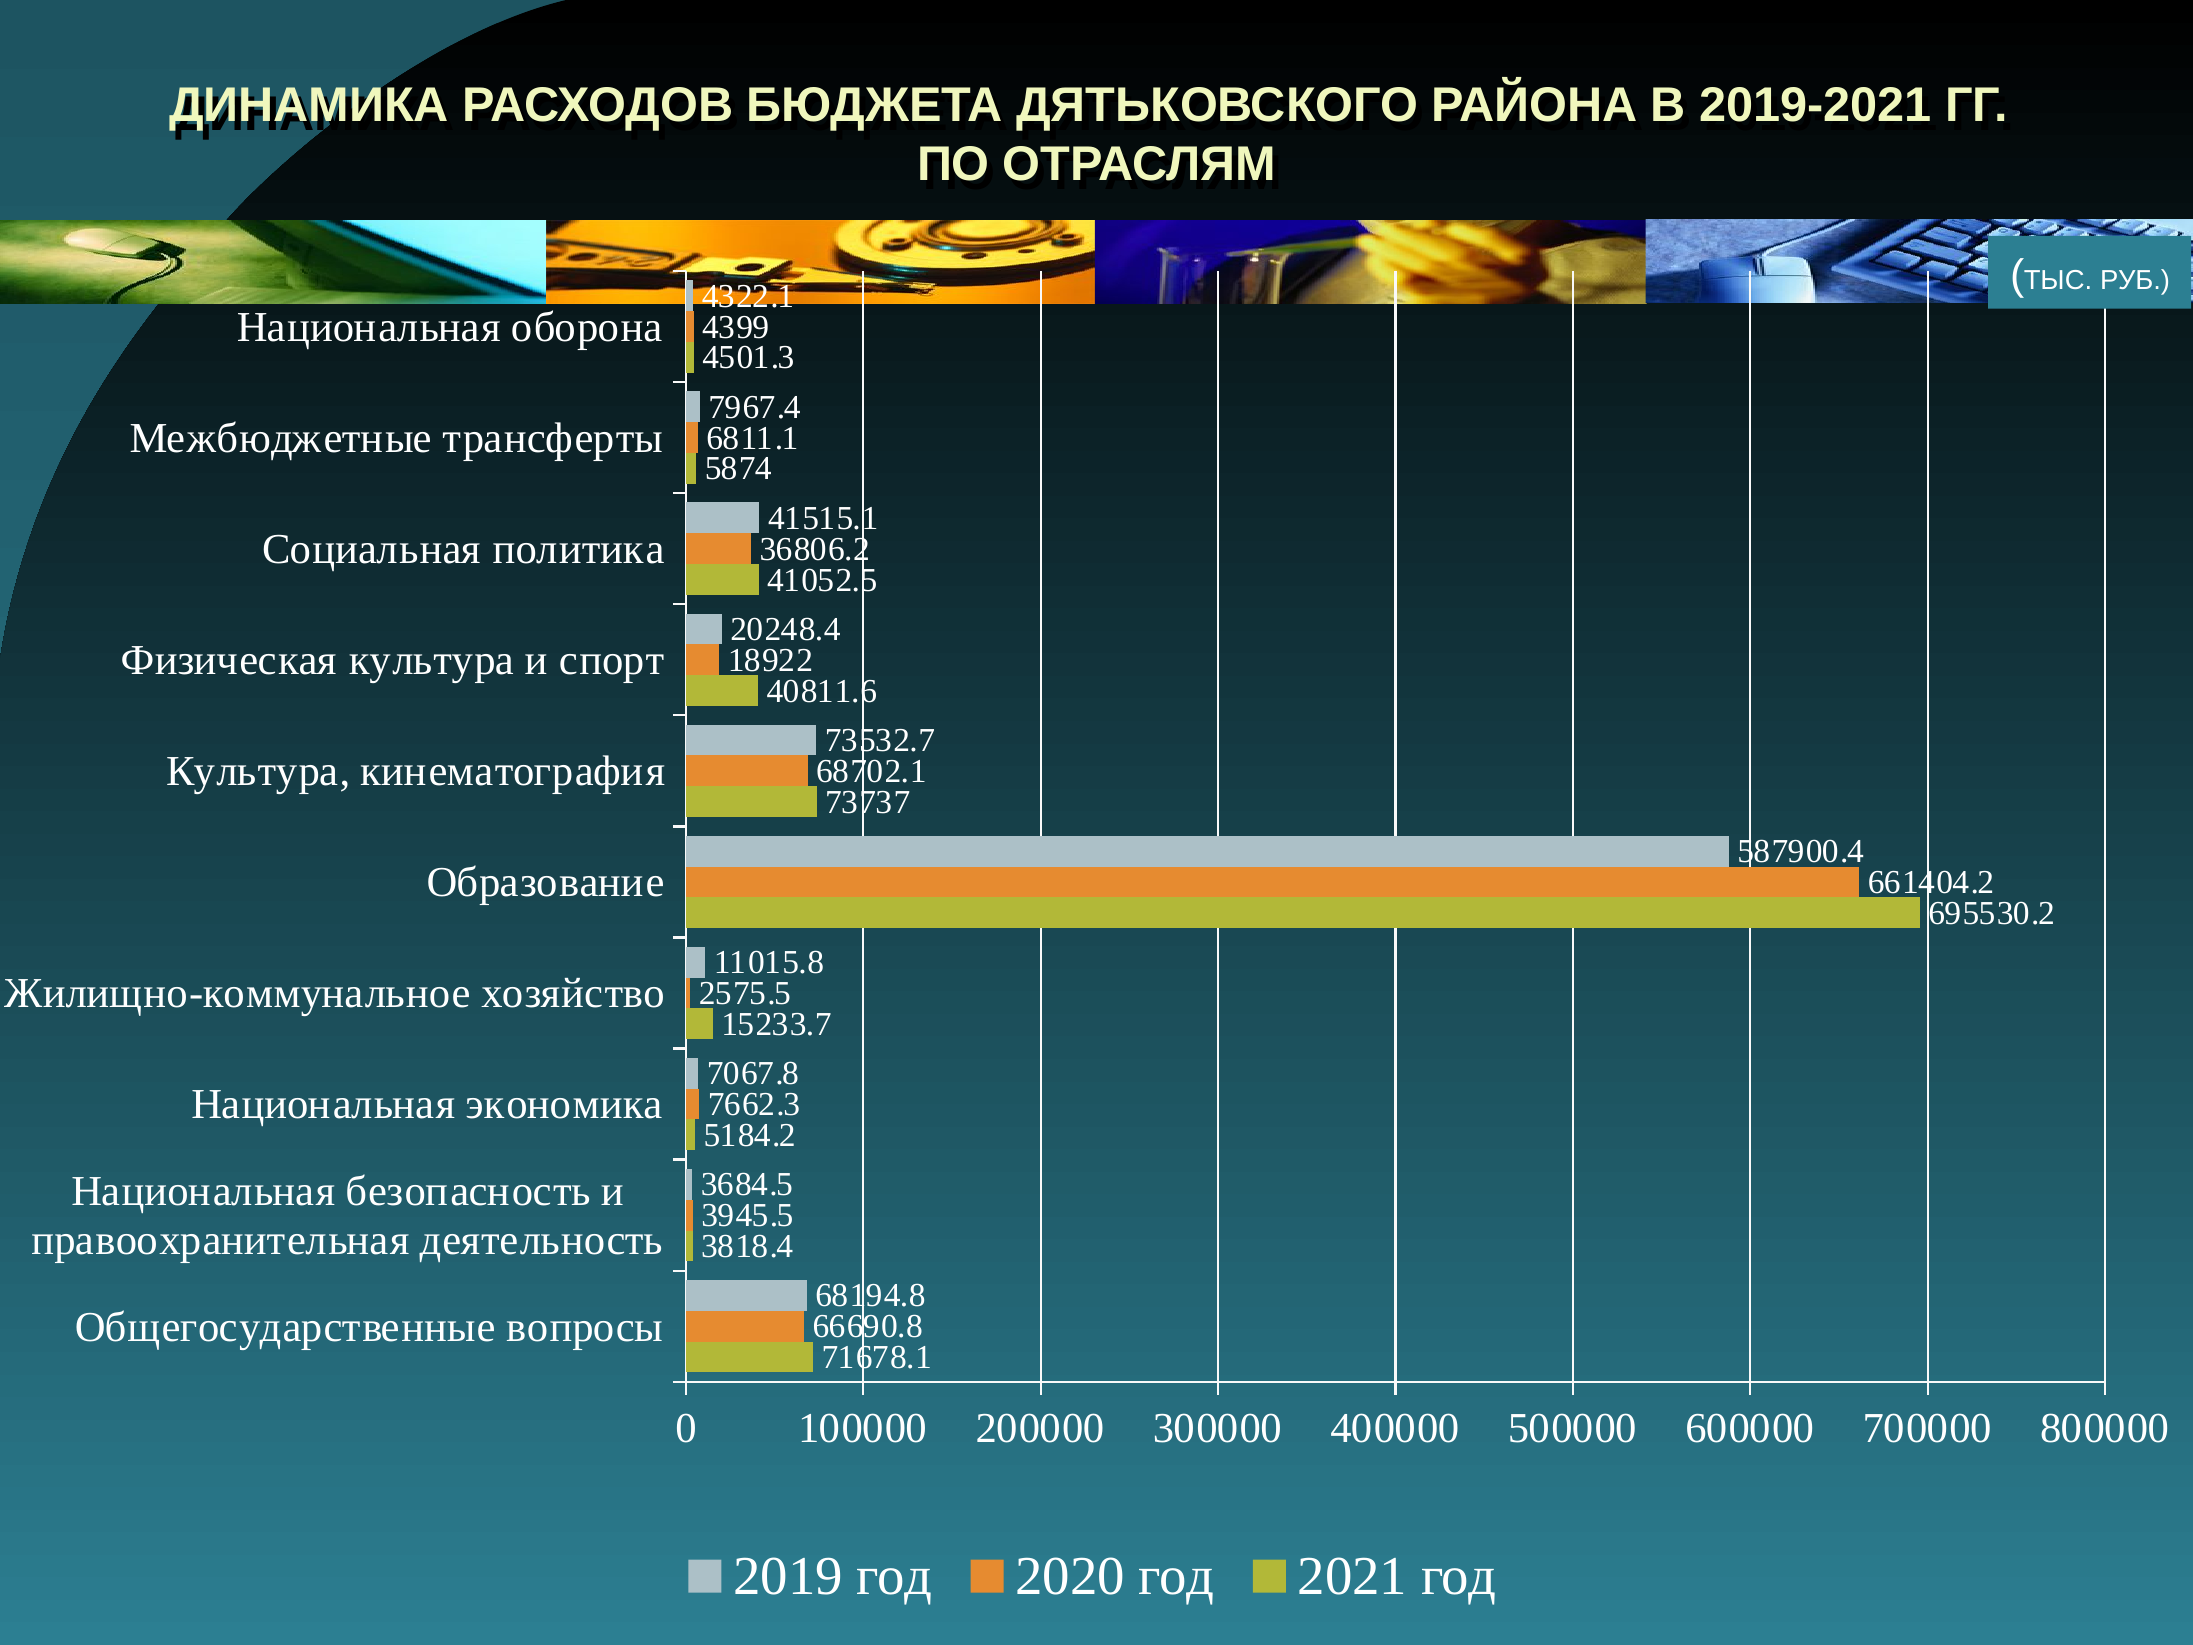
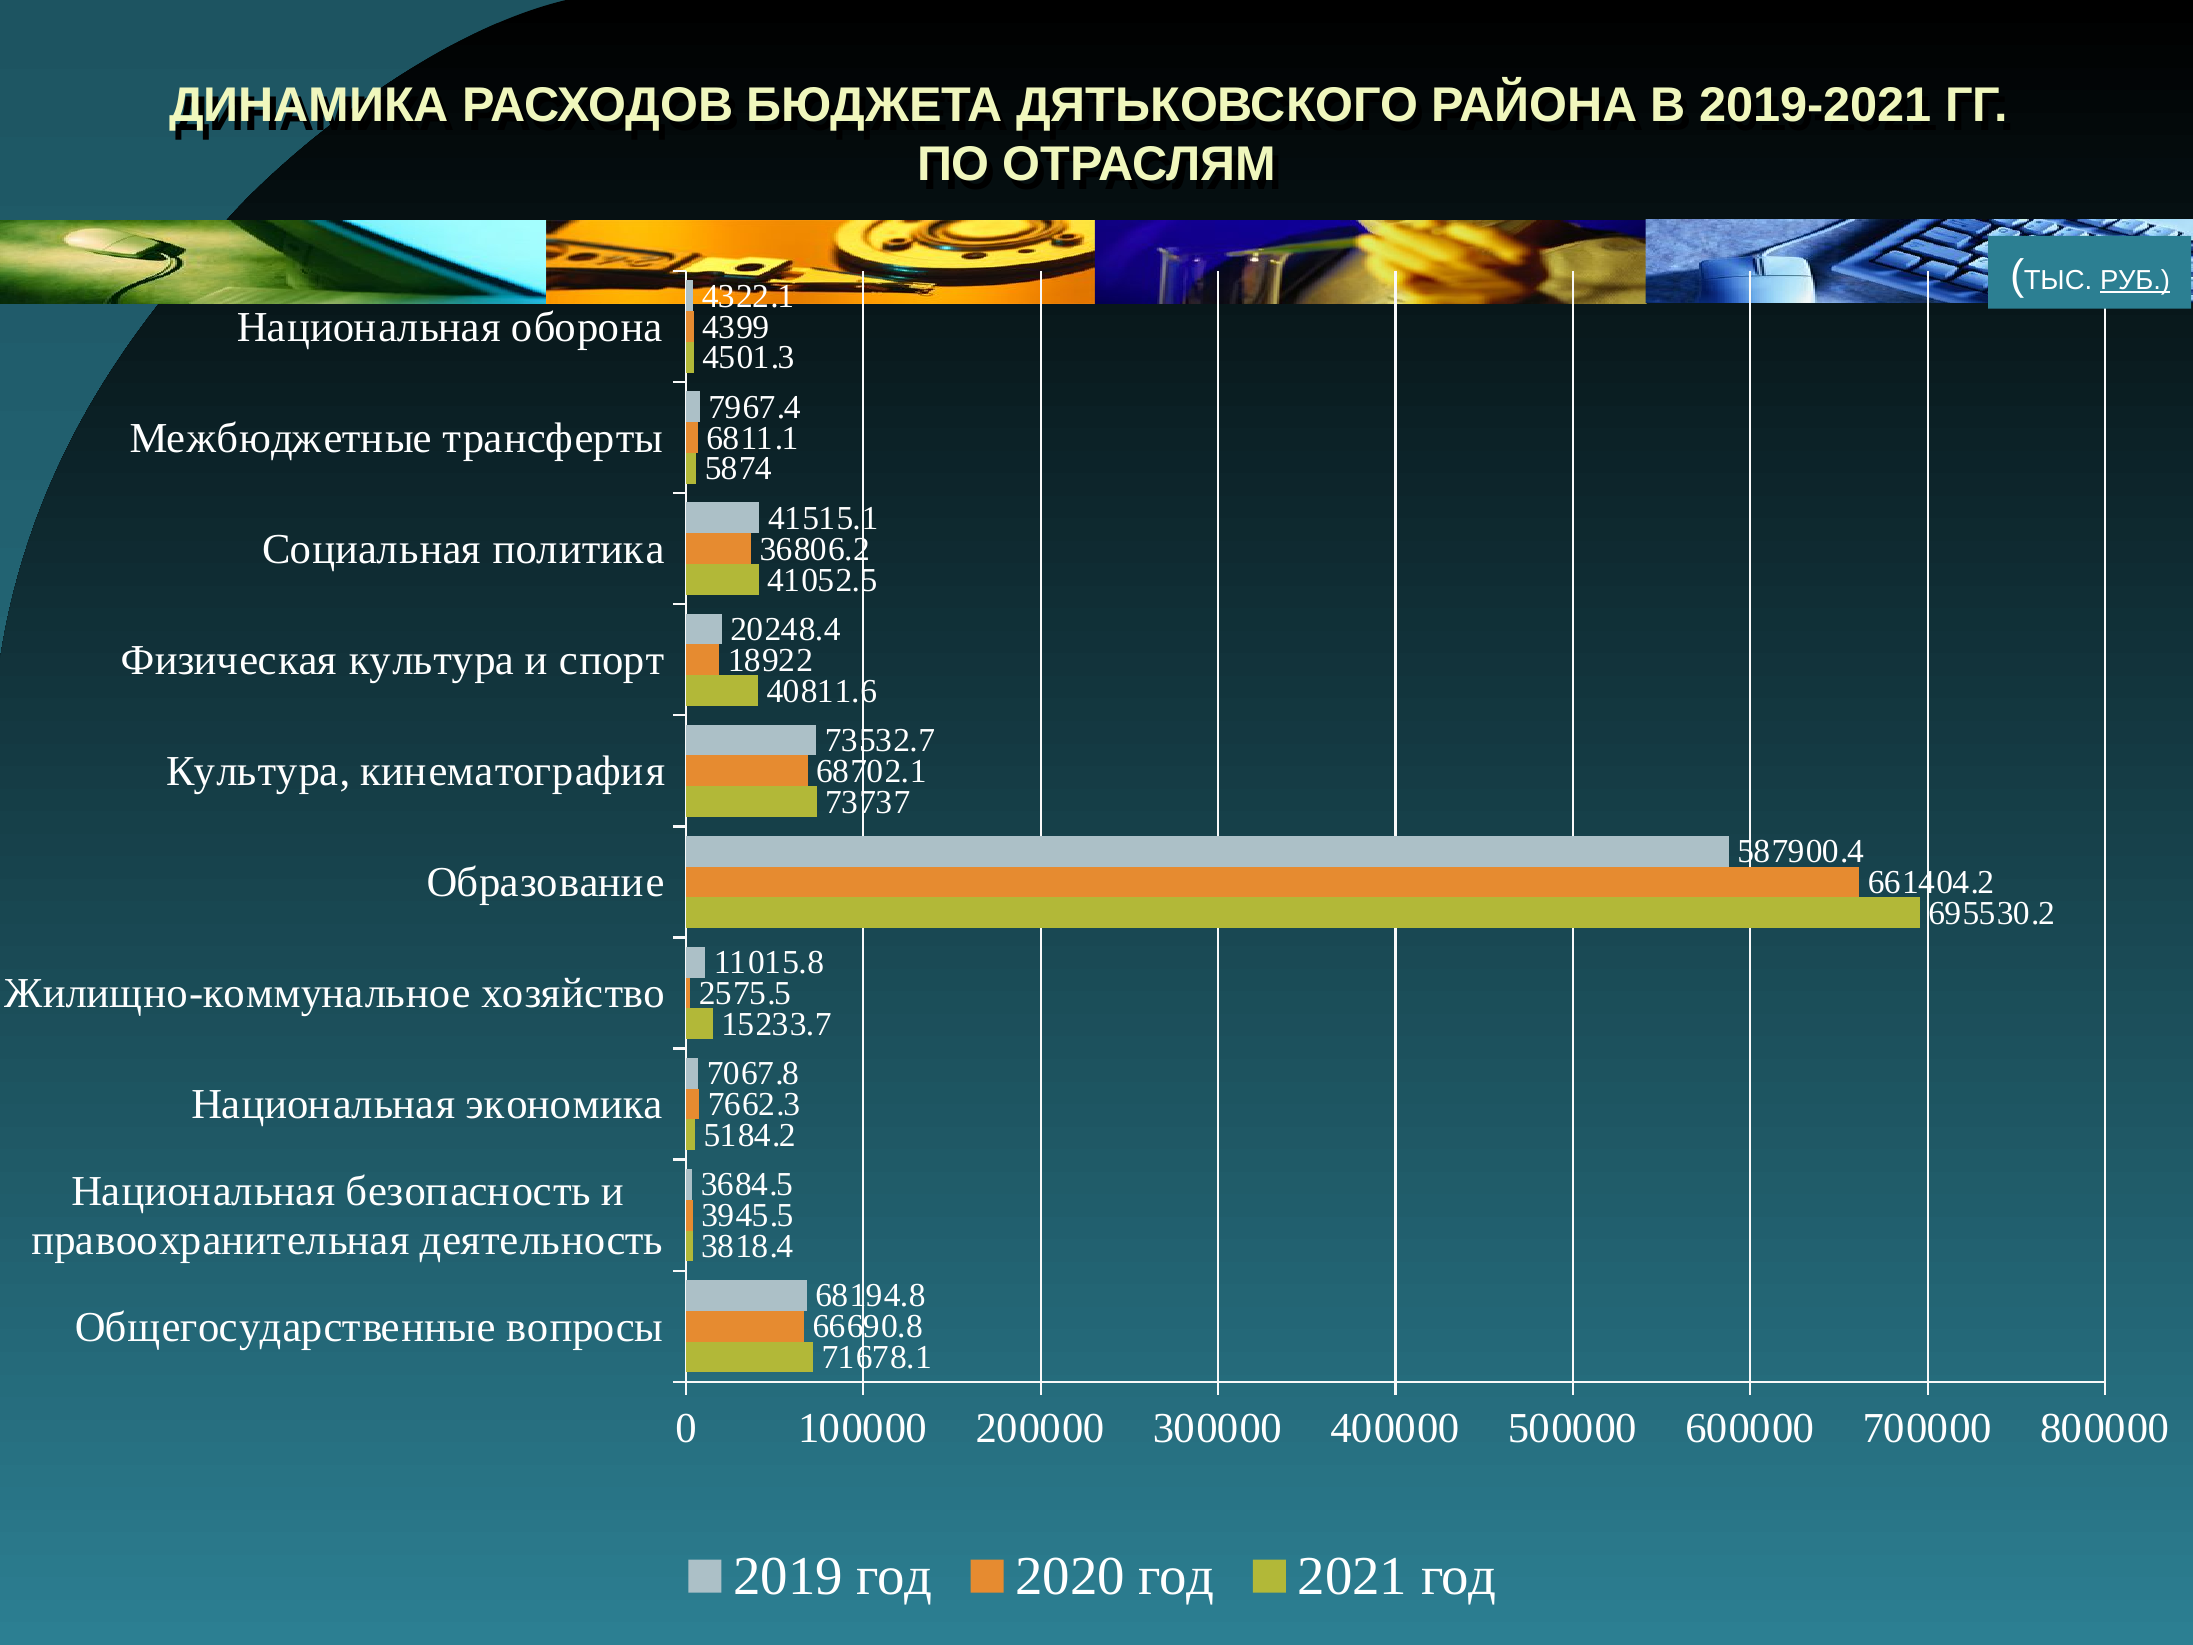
РУБ underline: none -> present (2135, 280)
